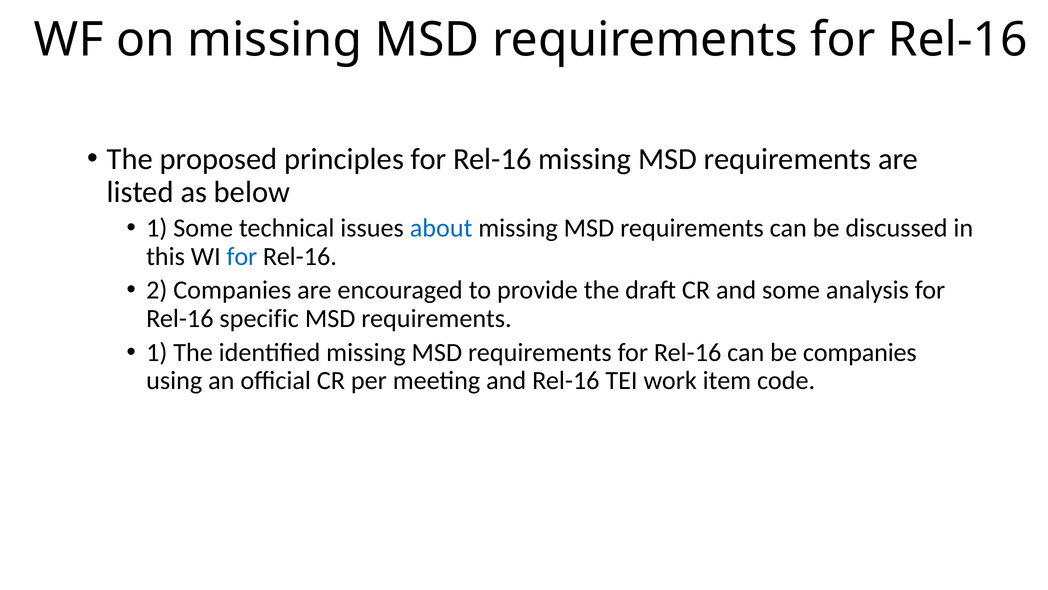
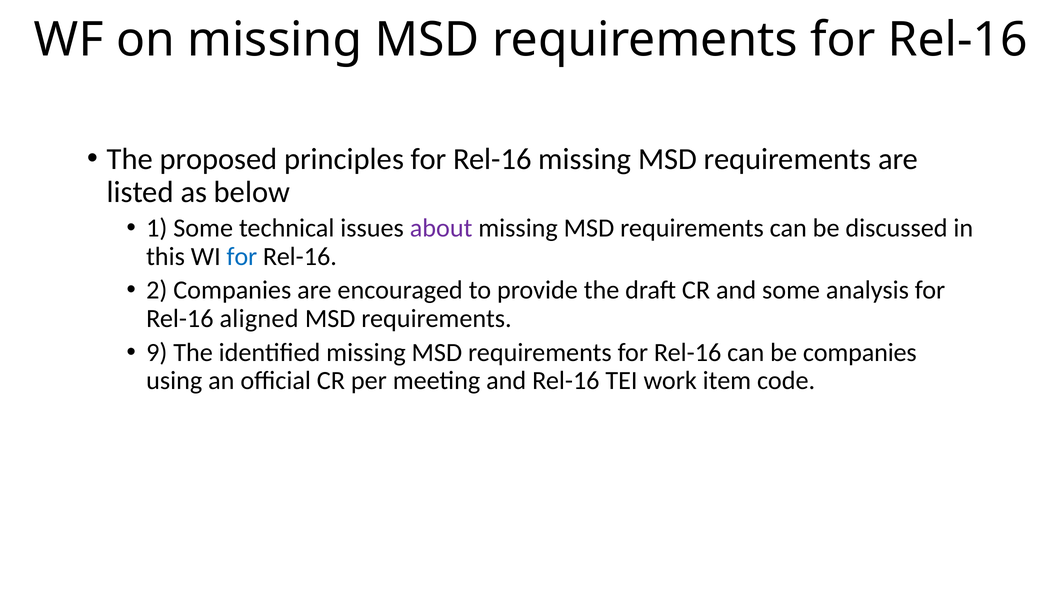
about colour: blue -> purple (441, 228)
specific: specific -> aligned (259, 318)
1: 1 -> 9 (157, 352)
